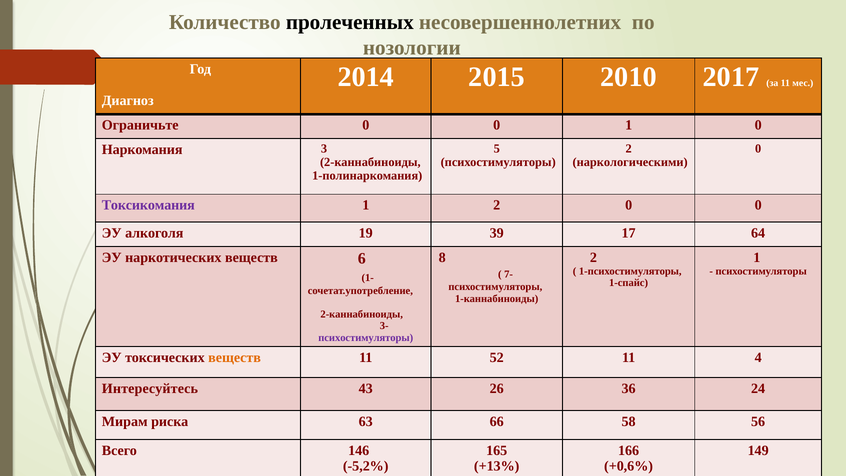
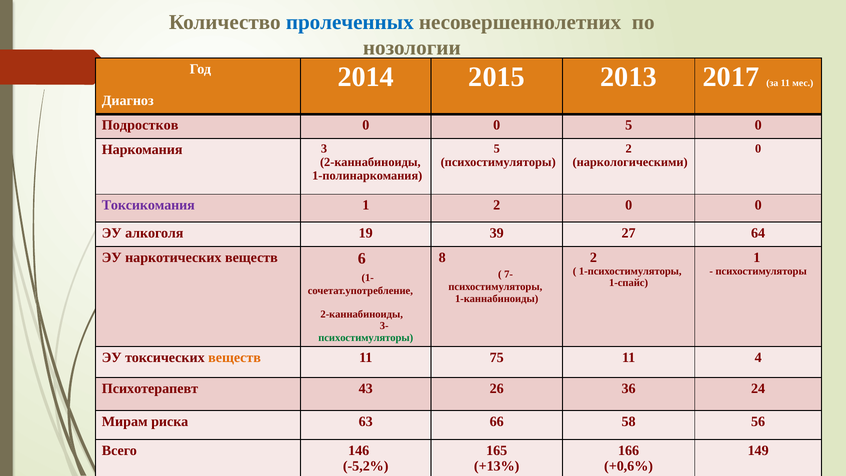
пролеченных colour: black -> blue (350, 22)
2010: 2010 -> 2013 (629, 77)
Ограничьте: Ограничьте -> Подростков (140, 125)
0 1: 1 -> 5 (629, 125)
17: 17 -> 27 (629, 233)
психостимуляторы colour: purple -> green (366, 338)
52: 52 -> 75 (497, 358)
Интересуйтесь: Интересуйтесь -> Психотерапевт (150, 389)
